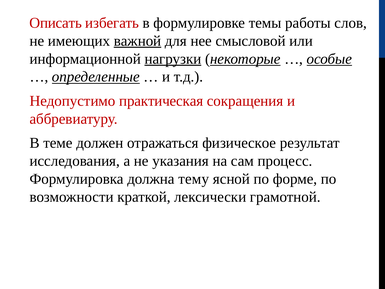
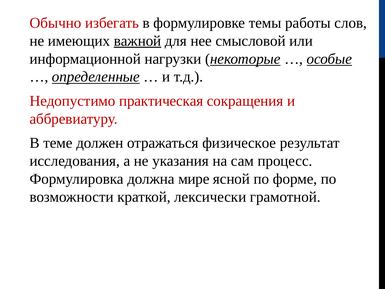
Описать: Описать -> Обычно (56, 23)
нагрузки underline: present -> none (173, 59)
тему: тему -> мире (194, 179)
